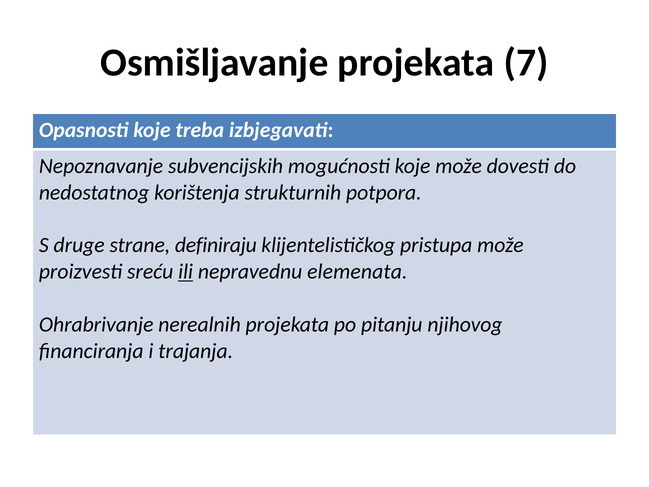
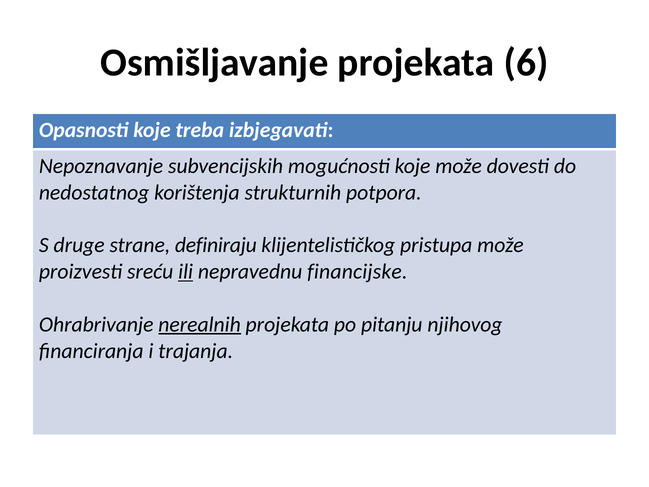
7: 7 -> 6 (526, 63)
elemenata: elemenata -> financijske (357, 271)
nerealnih underline: none -> present (200, 324)
